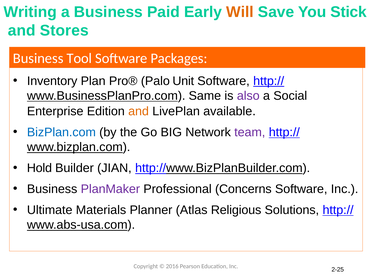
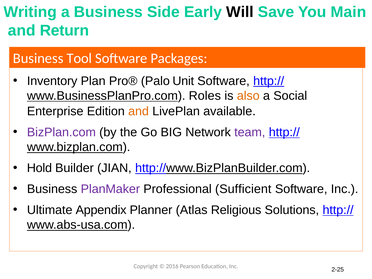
Paid: Paid -> Side (163, 12)
Will colour: orange -> black (240, 12)
Stick: Stick -> Main (348, 12)
Stores: Stores -> Return (64, 31)
Same: Same -> Roles (205, 96)
also colour: purple -> orange (248, 96)
BizPlan.com colour: blue -> purple (61, 132)
Concerns: Concerns -> Sufficient (243, 189)
Materials: Materials -> Appendix (101, 210)
